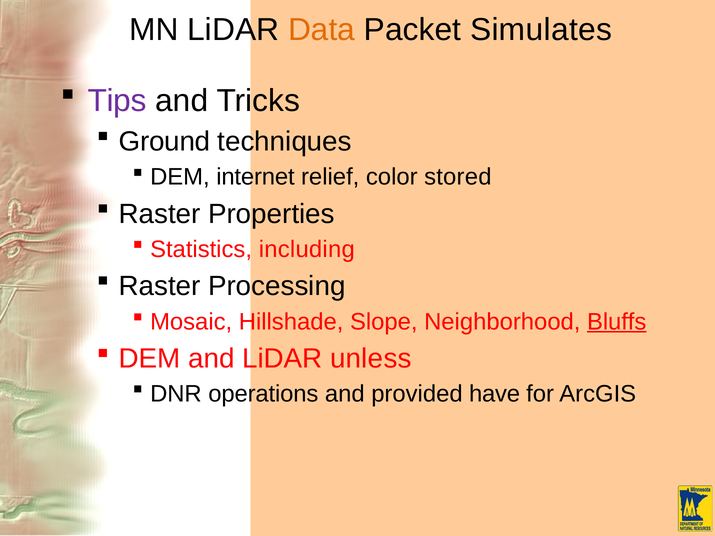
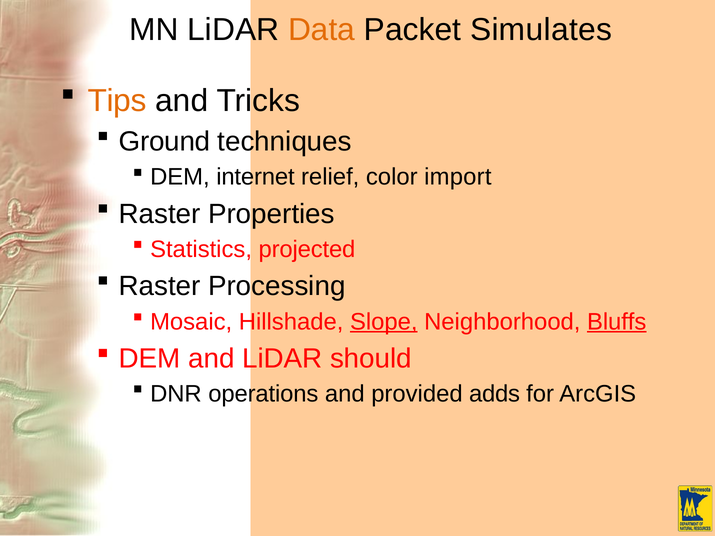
Tips colour: purple -> orange (117, 101)
stored: stored -> import (458, 177)
including: including -> projected (307, 250)
Slope underline: none -> present (384, 322)
unless: unless -> should (371, 359)
have: have -> adds (495, 394)
